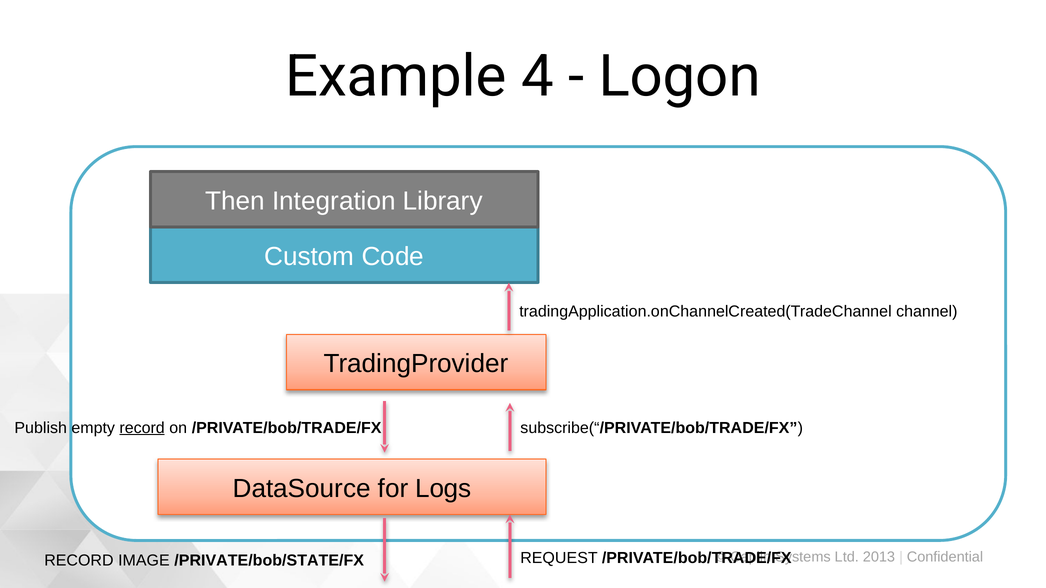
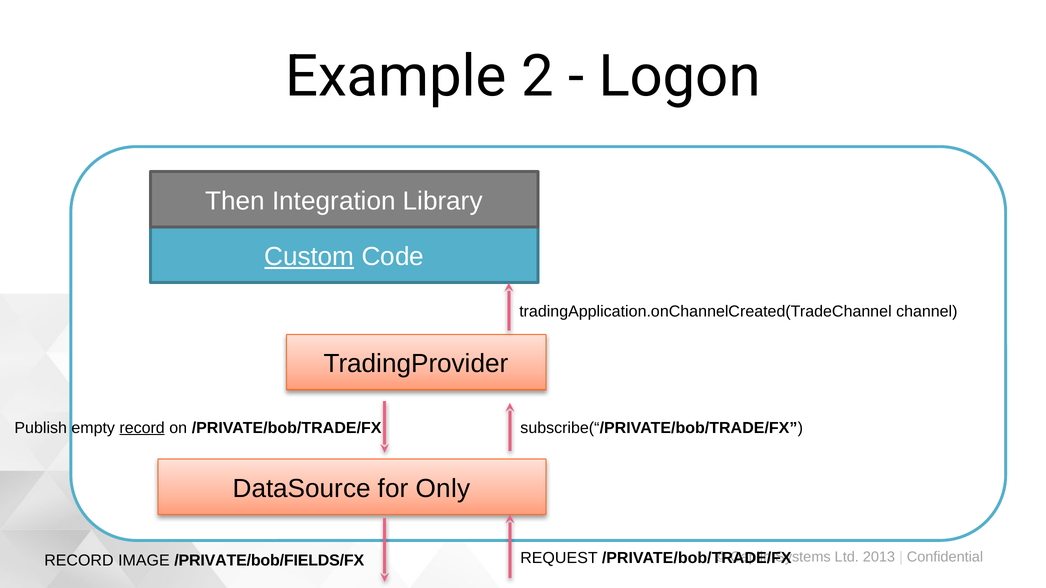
4: 4 -> 2 (537, 77)
Custom underline: none -> present (309, 257)
Logs: Logs -> Only (443, 489)
/PRIVATE/bob/STATE/FX: /PRIVATE/bob/STATE/FX -> /PRIVATE/bob/FIELDS/FX (269, 561)
